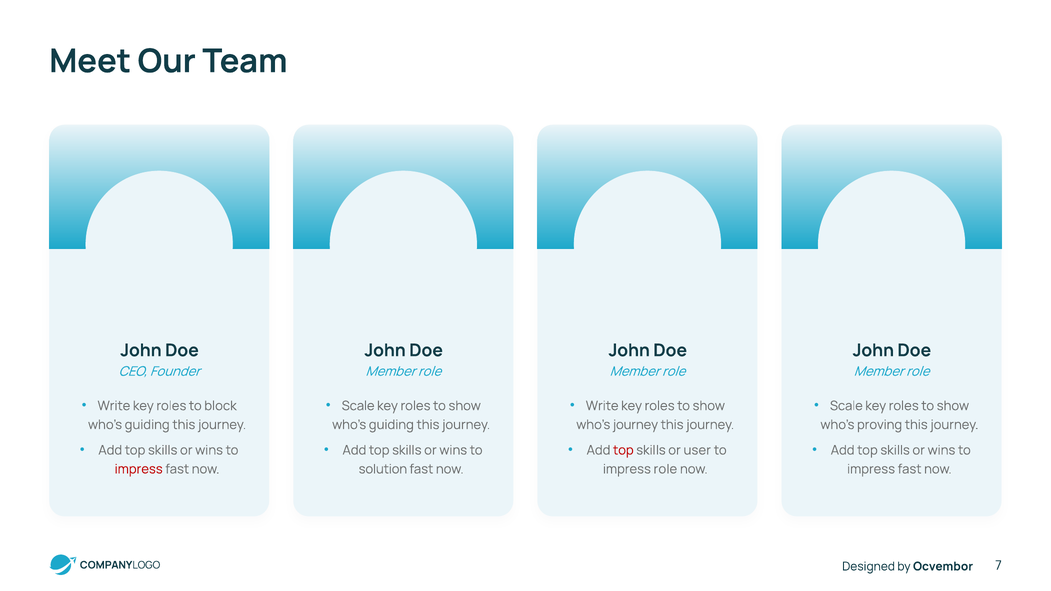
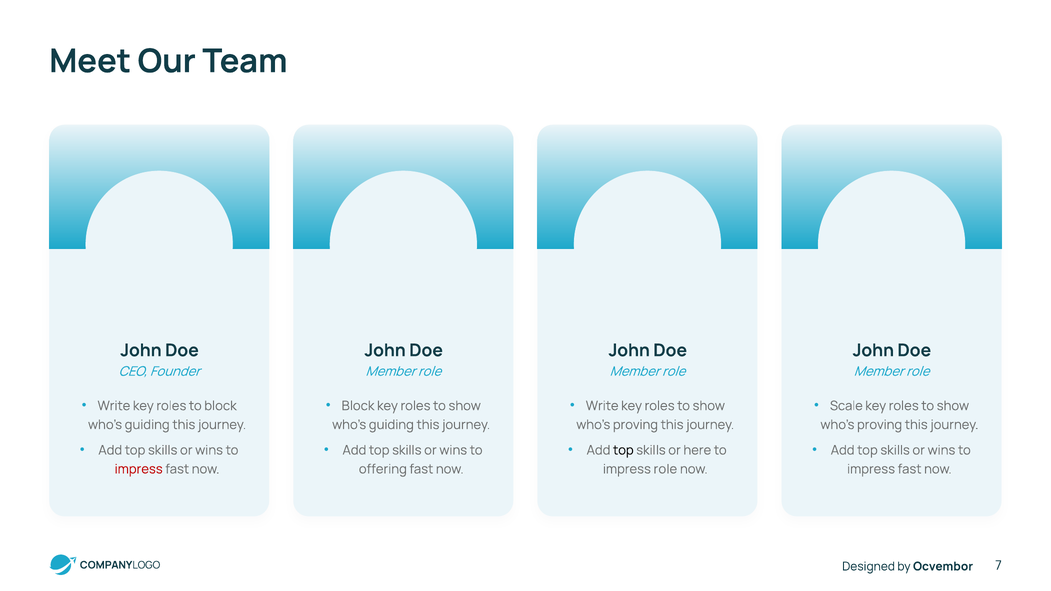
Scale: Scale -> Block (358, 406)
journey: journey -> proving (635, 425)
top colour: red -> black (623, 450)
user: user -> here (697, 450)
solution: solution -> offering (383, 469)
